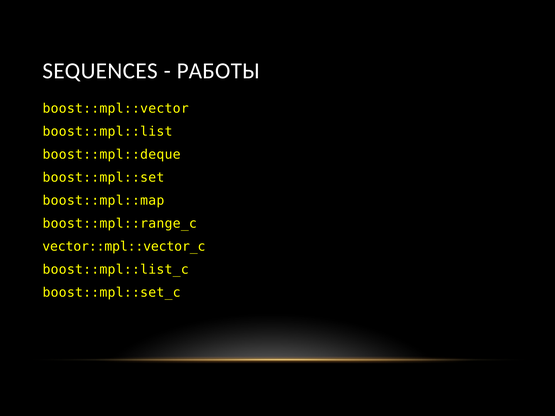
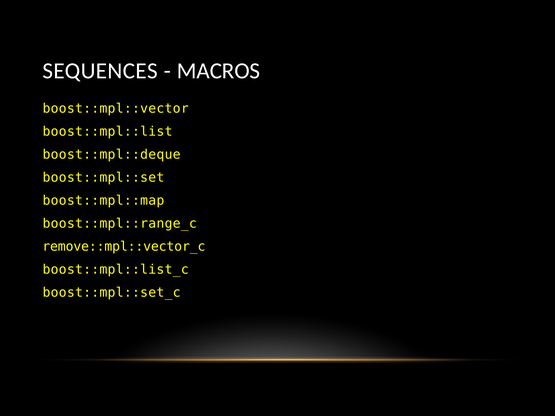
РАБОТЫ: РАБОТЫ -> MACROS (218, 71)
vector::mpl::vector_c: vector::mpl::vector_c -> remove::mpl::vector_c (124, 247)
